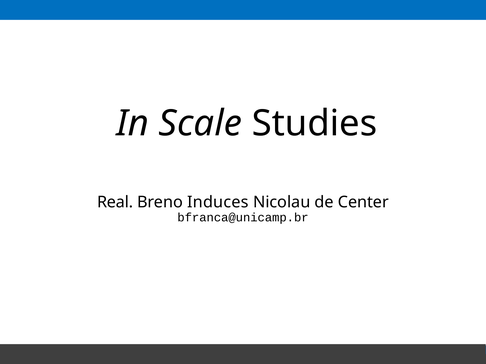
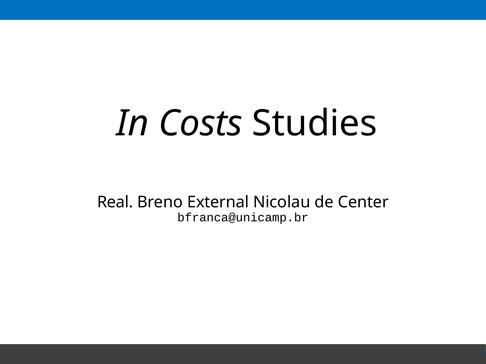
Scale: Scale -> Costs (201, 124)
Induces: Induces -> External (218, 203)
